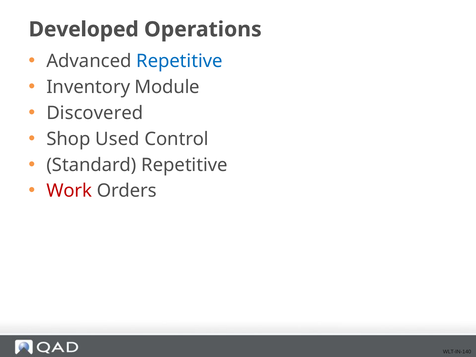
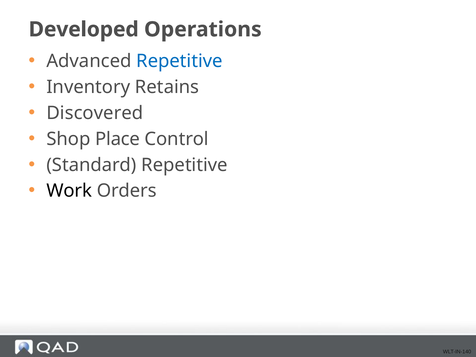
Module: Module -> Retains (167, 87)
Used: Used -> Place (118, 139)
Work colour: red -> black (69, 191)
